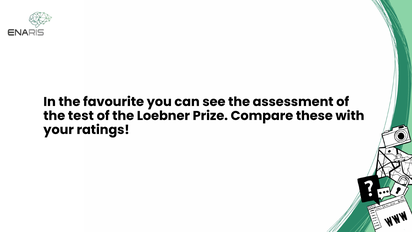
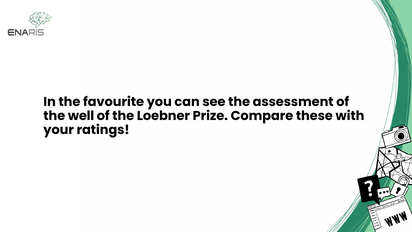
test: test -> well (81, 116)
